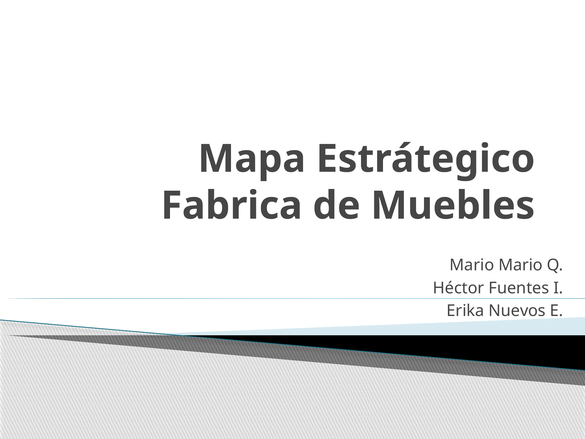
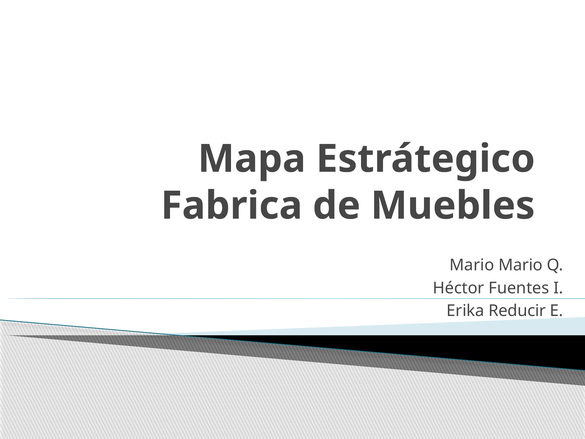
Nuevos: Nuevos -> Reducir (517, 311)
